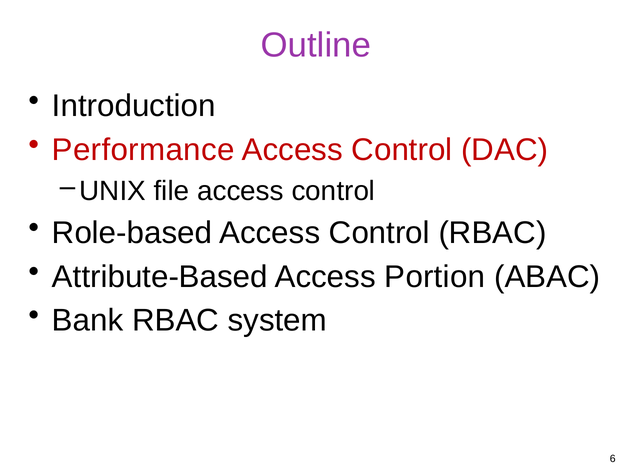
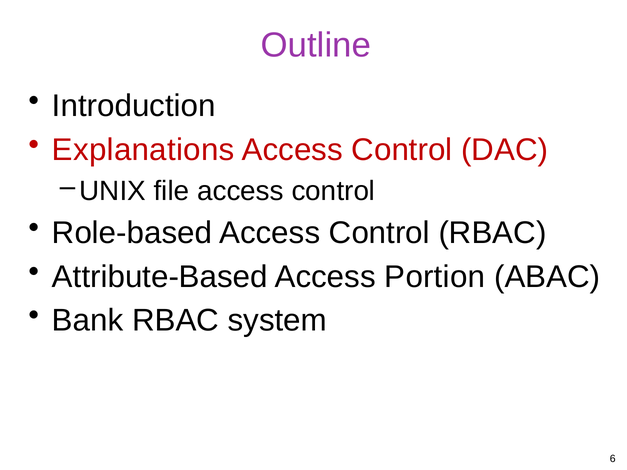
Performance: Performance -> Explanations (143, 150)
